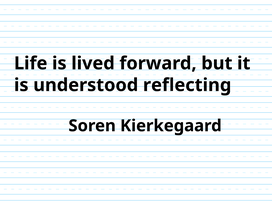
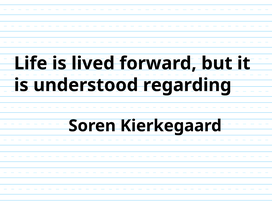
reflecting: reflecting -> regarding (187, 85)
